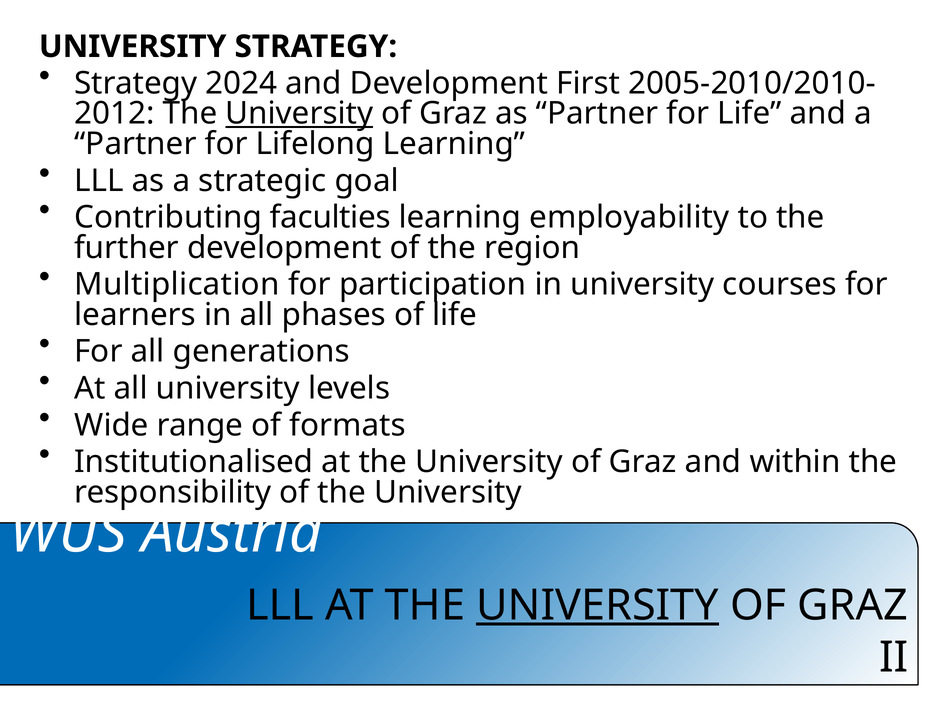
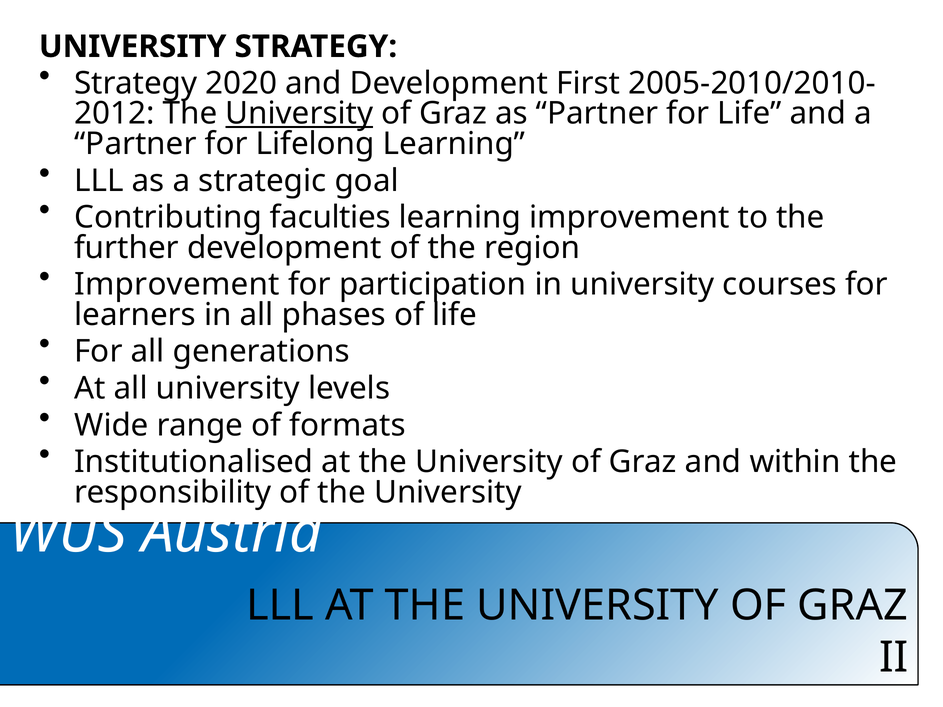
2024: 2024 -> 2020 (241, 83)
learning employability: employability -> improvement (629, 218)
Multiplication: Multiplication -> Improvement (177, 285)
UNIVERSITY underline: present -> none (598, 606)
